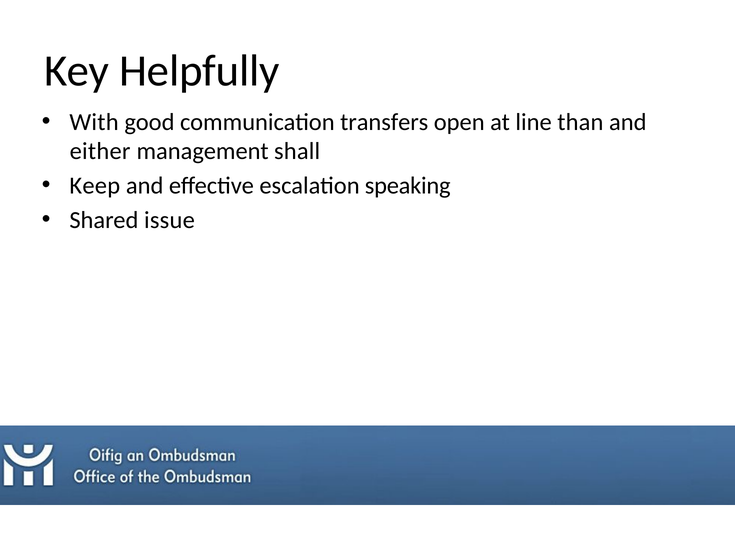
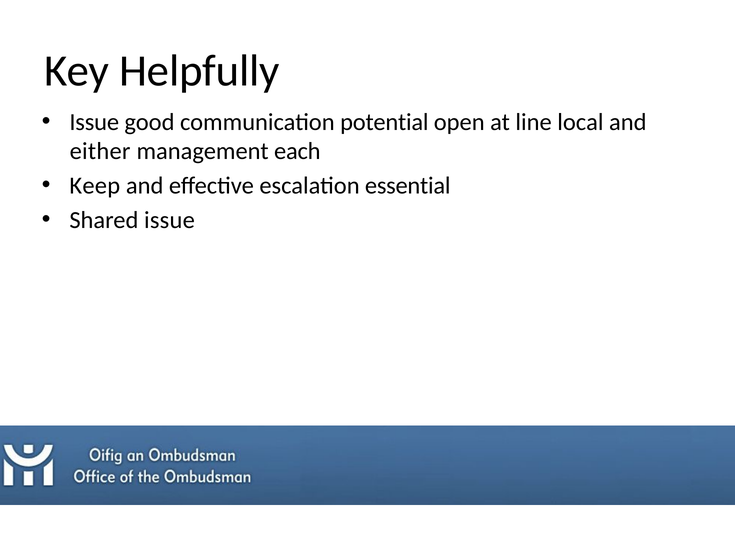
With: With -> Issue (94, 122)
transfers: transfers -> potential (384, 122)
than: than -> local (580, 122)
shall: shall -> each (297, 151)
speaking: speaking -> essential (408, 186)
